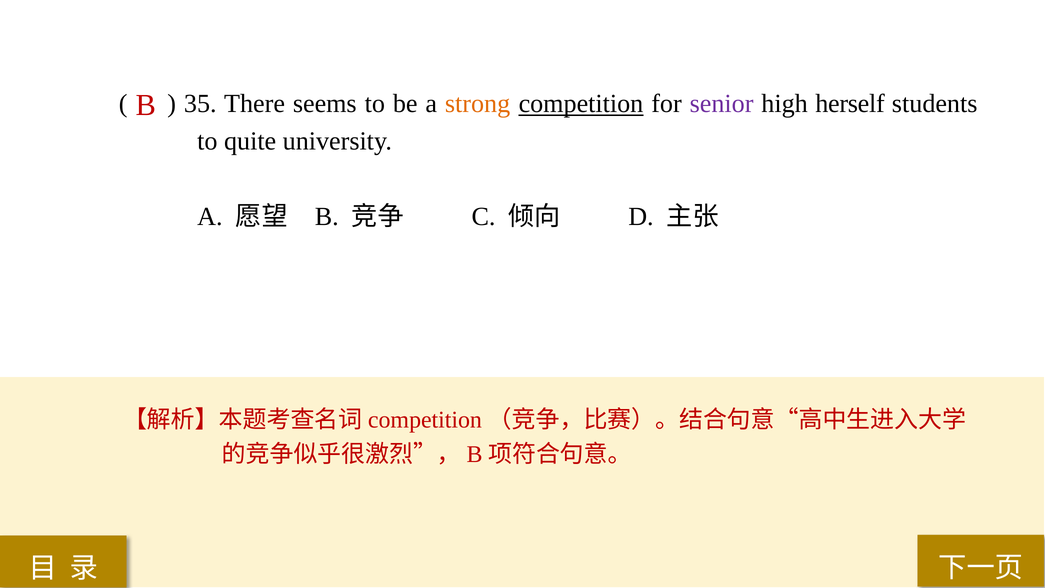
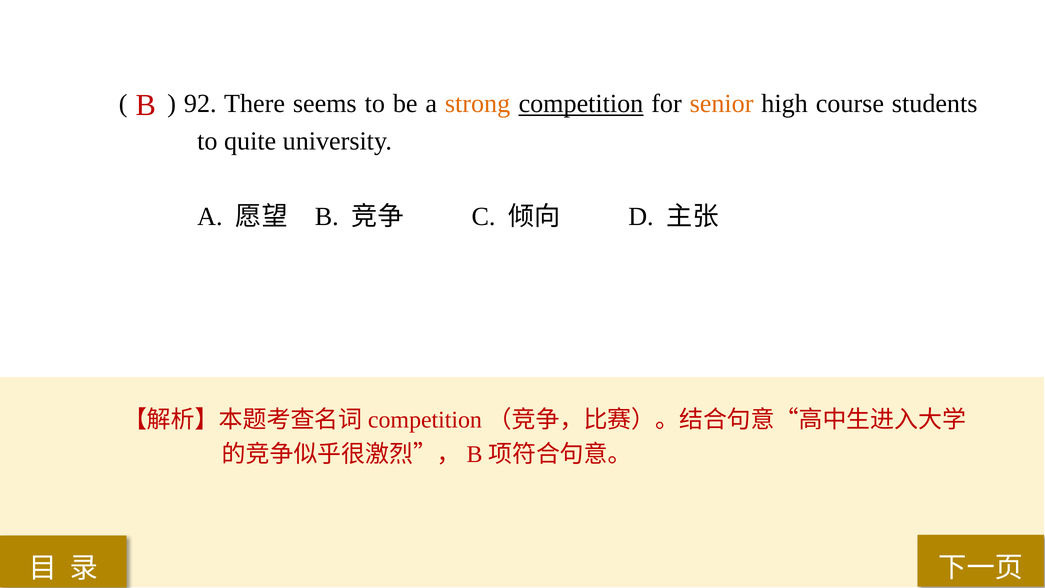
35: 35 -> 92 (200, 103)
senior colour: purple -> orange (722, 103)
herself: herself -> course (850, 103)
